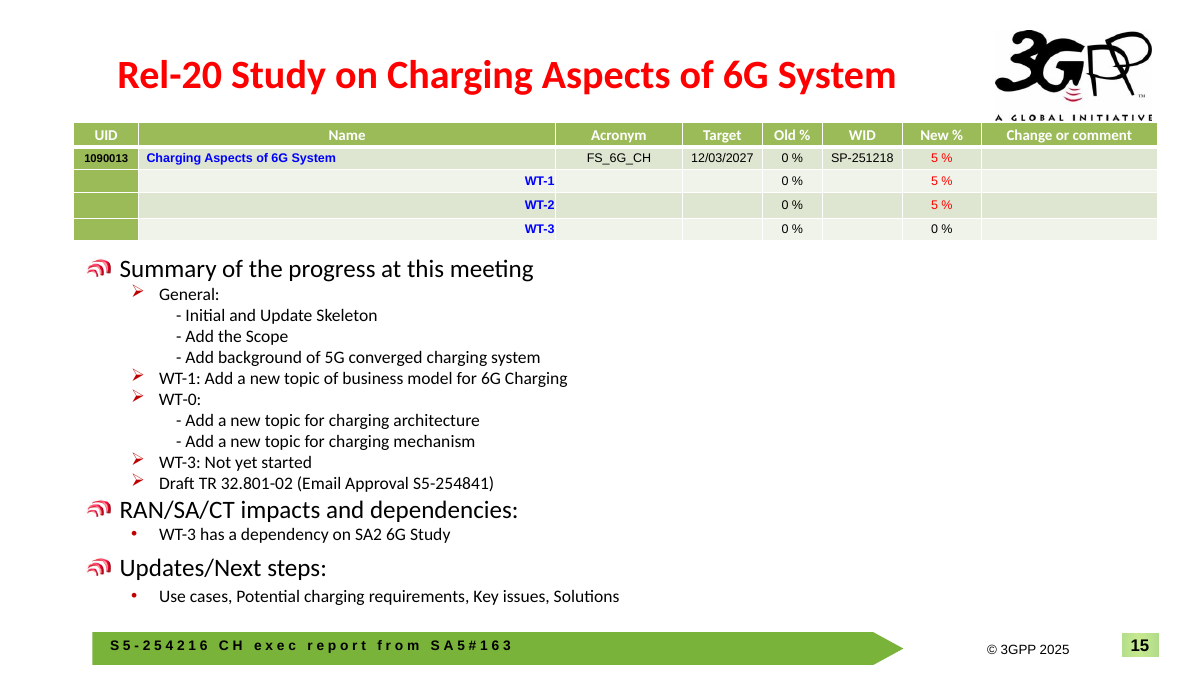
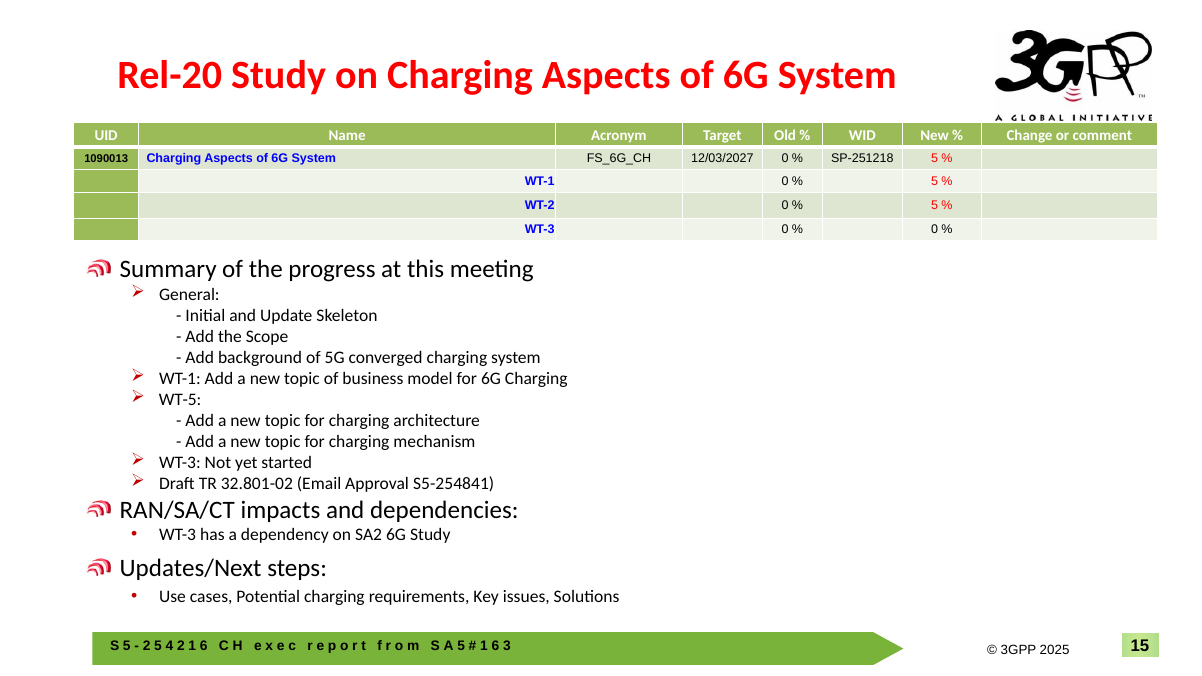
WT-0: WT-0 -> WT-5 (180, 400)
